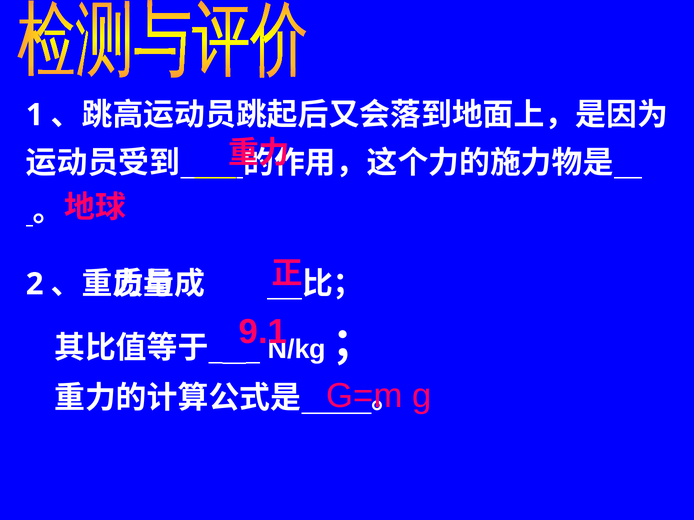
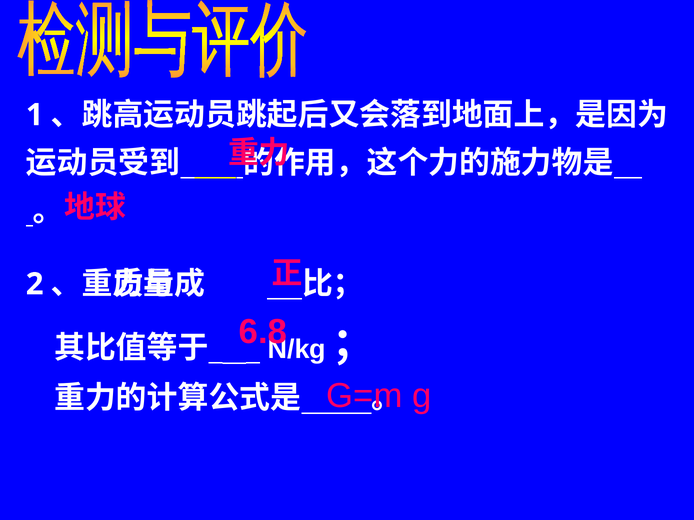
9.1: 9.1 -> 6.8 (263, 332)
